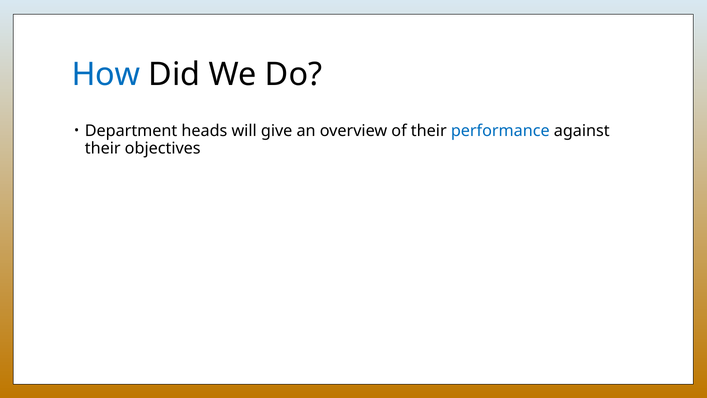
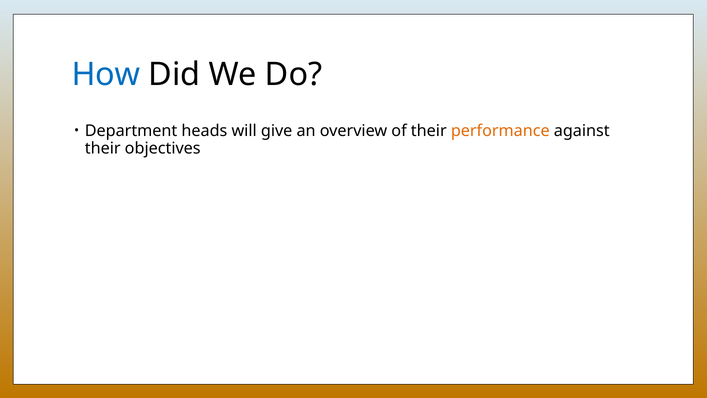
performance colour: blue -> orange (500, 131)
